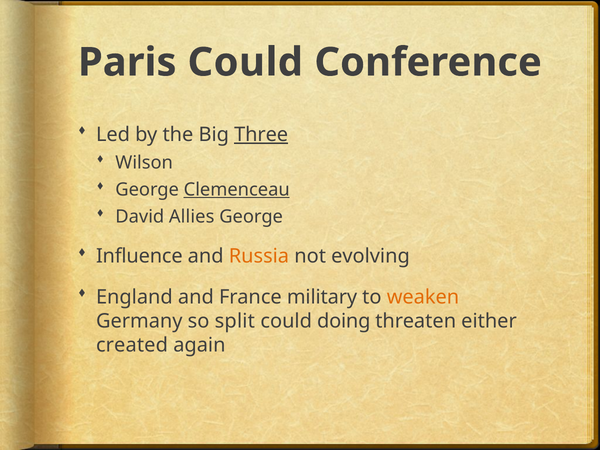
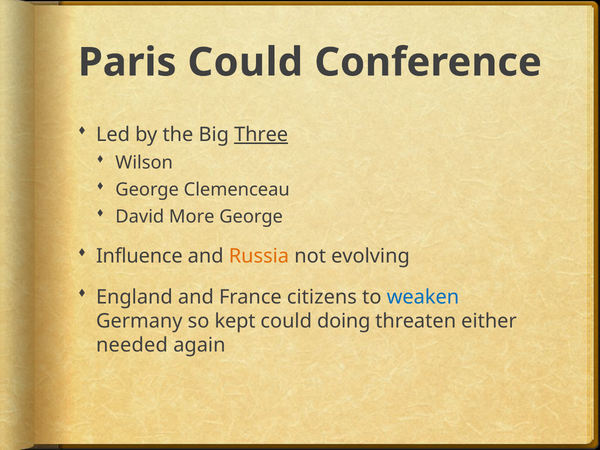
Clemenceau underline: present -> none (237, 190)
Allies: Allies -> More (192, 217)
military: military -> citizens (322, 297)
weaken colour: orange -> blue (423, 297)
split: split -> kept (235, 321)
created: created -> needed (132, 345)
